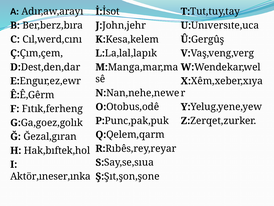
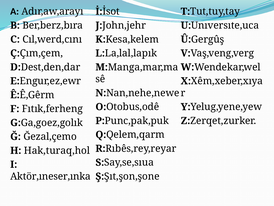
Ğezal,gıran: Ğezal,gıran -> Ğezal,çemo (50, 136)
Hak,bıftek,hol: Hak,bıftek,hol -> Hak,turaq,hol (57, 150)
